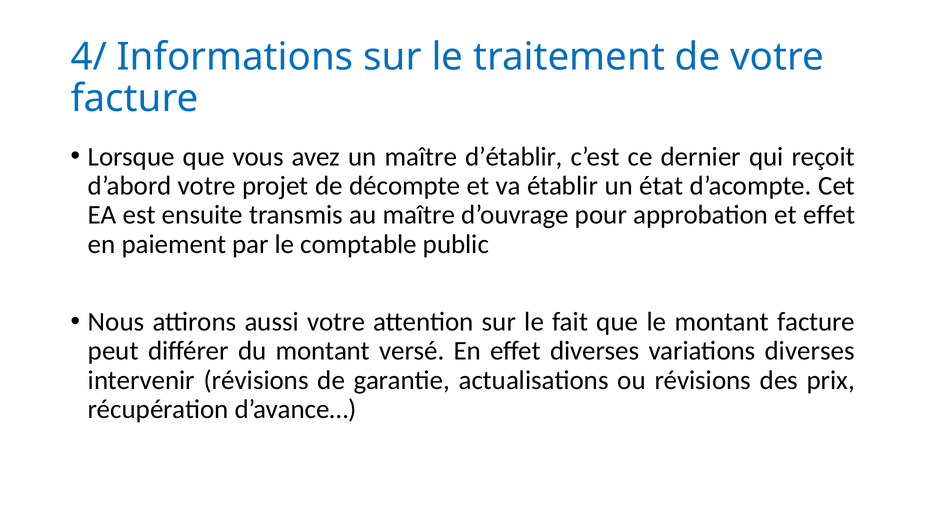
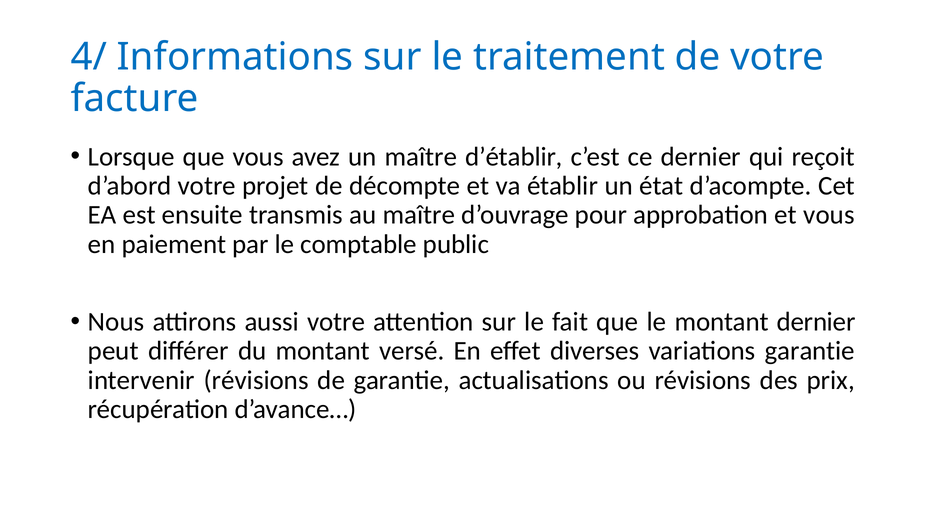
et effet: effet -> vous (829, 215)
montant facture: facture -> dernier (816, 322)
variations diverses: diverses -> garantie (810, 351)
